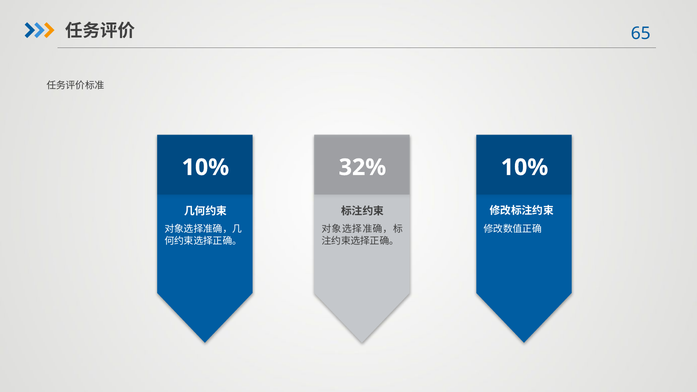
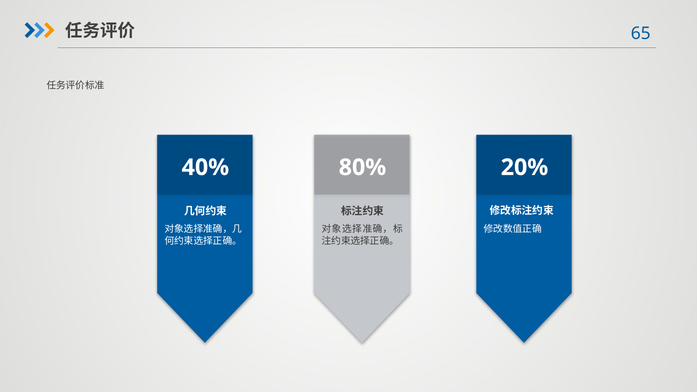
10%: 10% -> 40% (205, 167)
32%: 32% -> 80% (362, 167)
10%: 10% -> 20% (525, 167)
